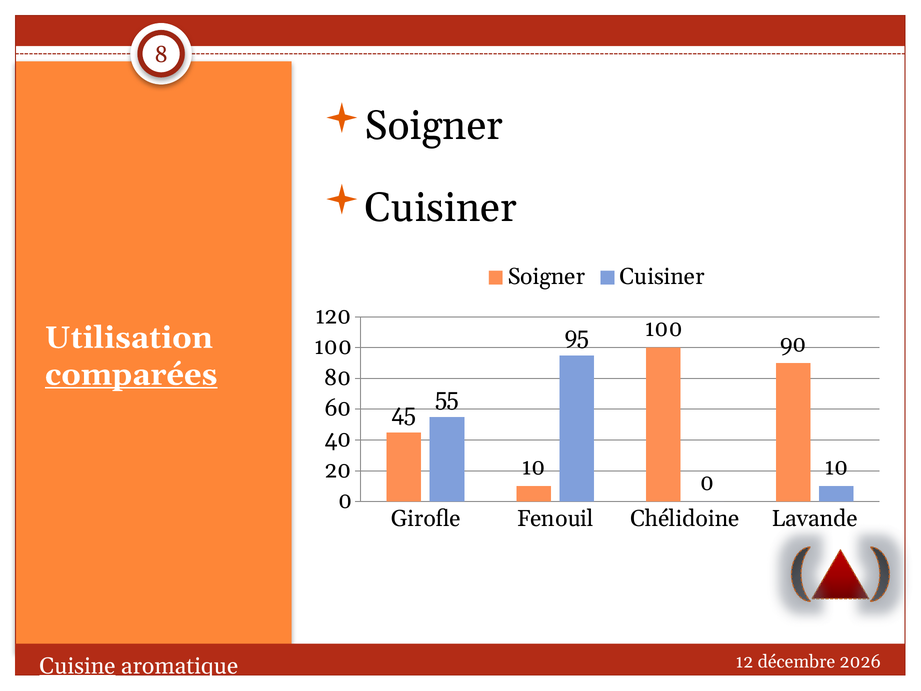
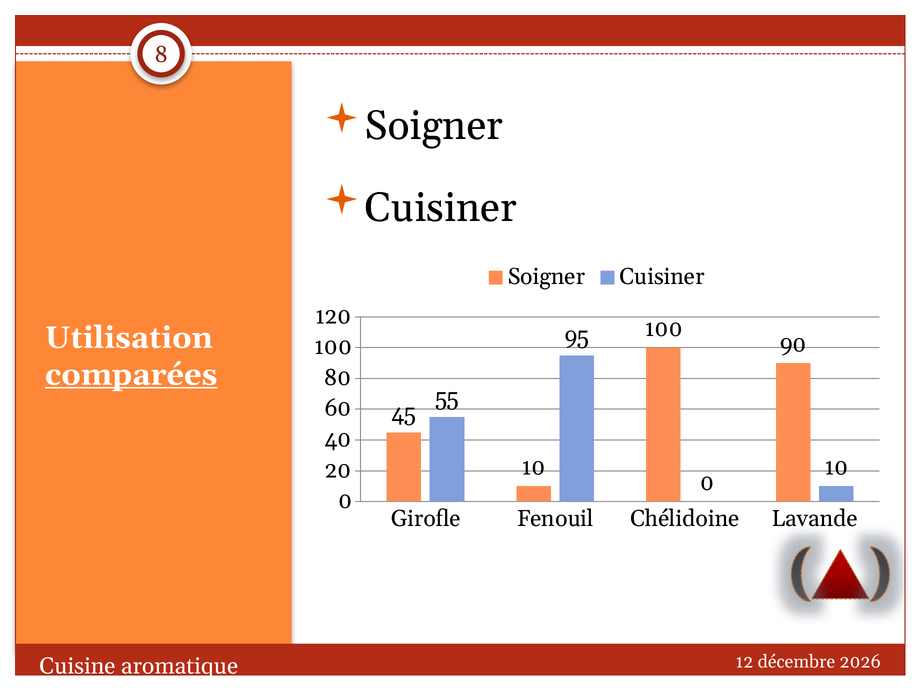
Cuisine underline: present -> none (77, 666)
